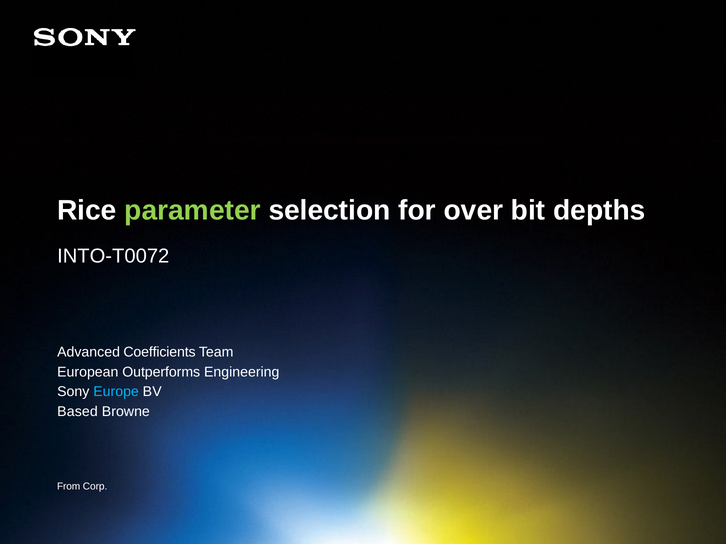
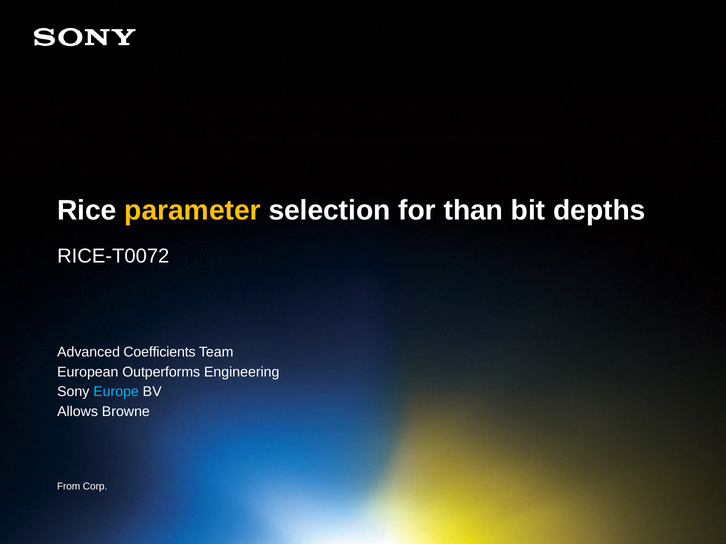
parameter colour: light green -> yellow (193, 211)
over: over -> than (473, 211)
INTO-T0072: INTO-T0072 -> RICE-T0072 (113, 256)
Based: Based -> Allows (78, 412)
